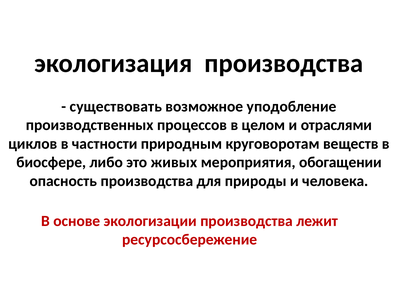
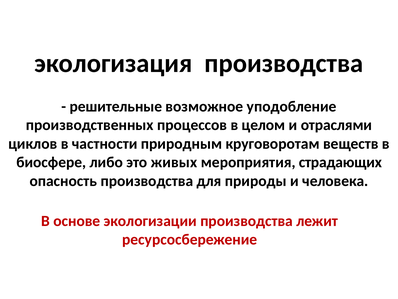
существовать: существовать -> решительные (116, 106)
обогащении: обогащении -> страдающих (340, 162)
